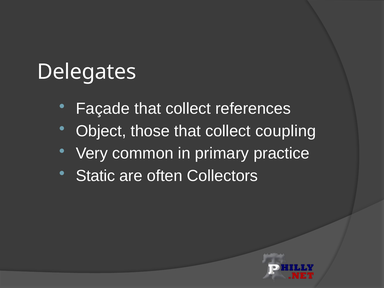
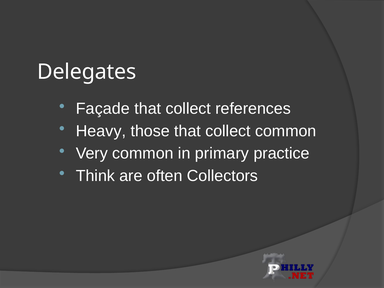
Object: Object -> Heavy (101, 131)
collect coupling: coupling -> common (286, 131)
Static: Static -> Think (95, 176)
